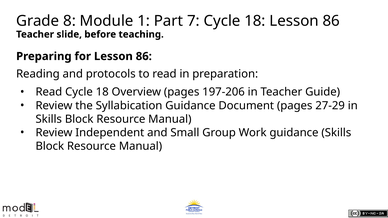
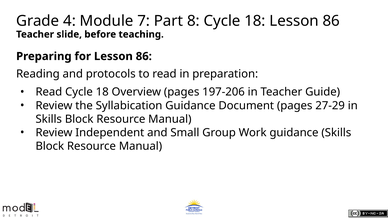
8: 8 -> 4 (69, 21)
1: 1 -> 7 (144, 21)
7: 7 -> 8 (193, 21)
